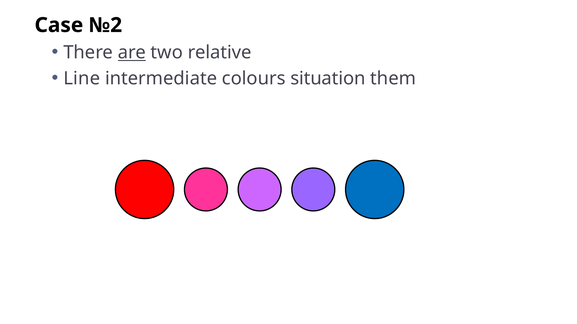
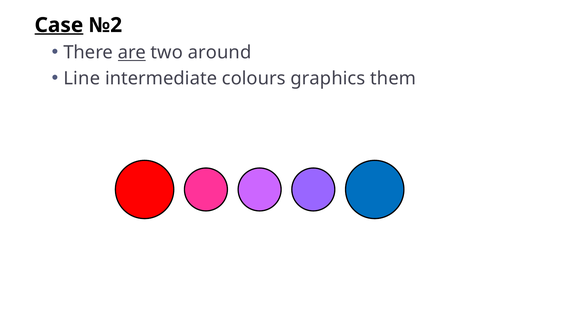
Case underline: none -> present (59, 25)
relative: relative -> around (220, 53)
situation: situation -> graphics (328, 79)
